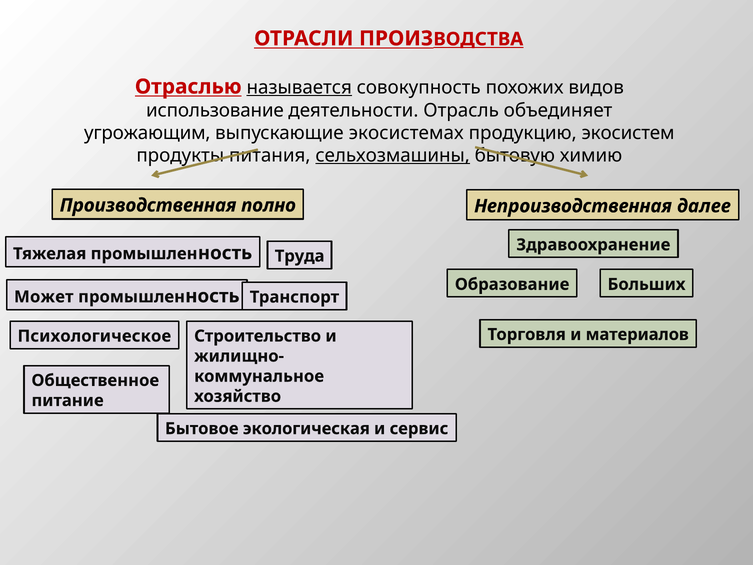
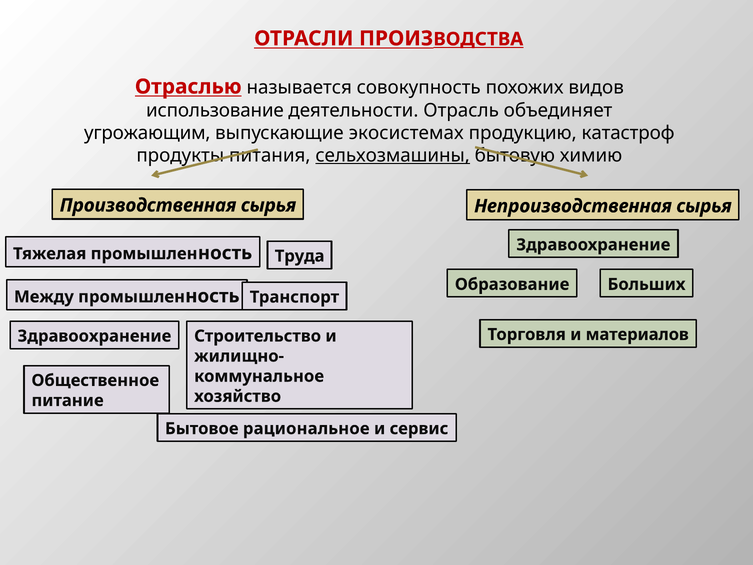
называется underline: present -> none (299, 87)
экосистем: экосистем -> катастроф (628, 133)
Производственная полно: полно -> сырья (269, 205)
Непроизводственная далее: далее -> сырья (704, 206)
Может: Может -> Между (44, 297)
Психологическое: Психологическое -> Здравоохранение (94, 336)
экологическая: экологическая -> рациональное (306, 428)
